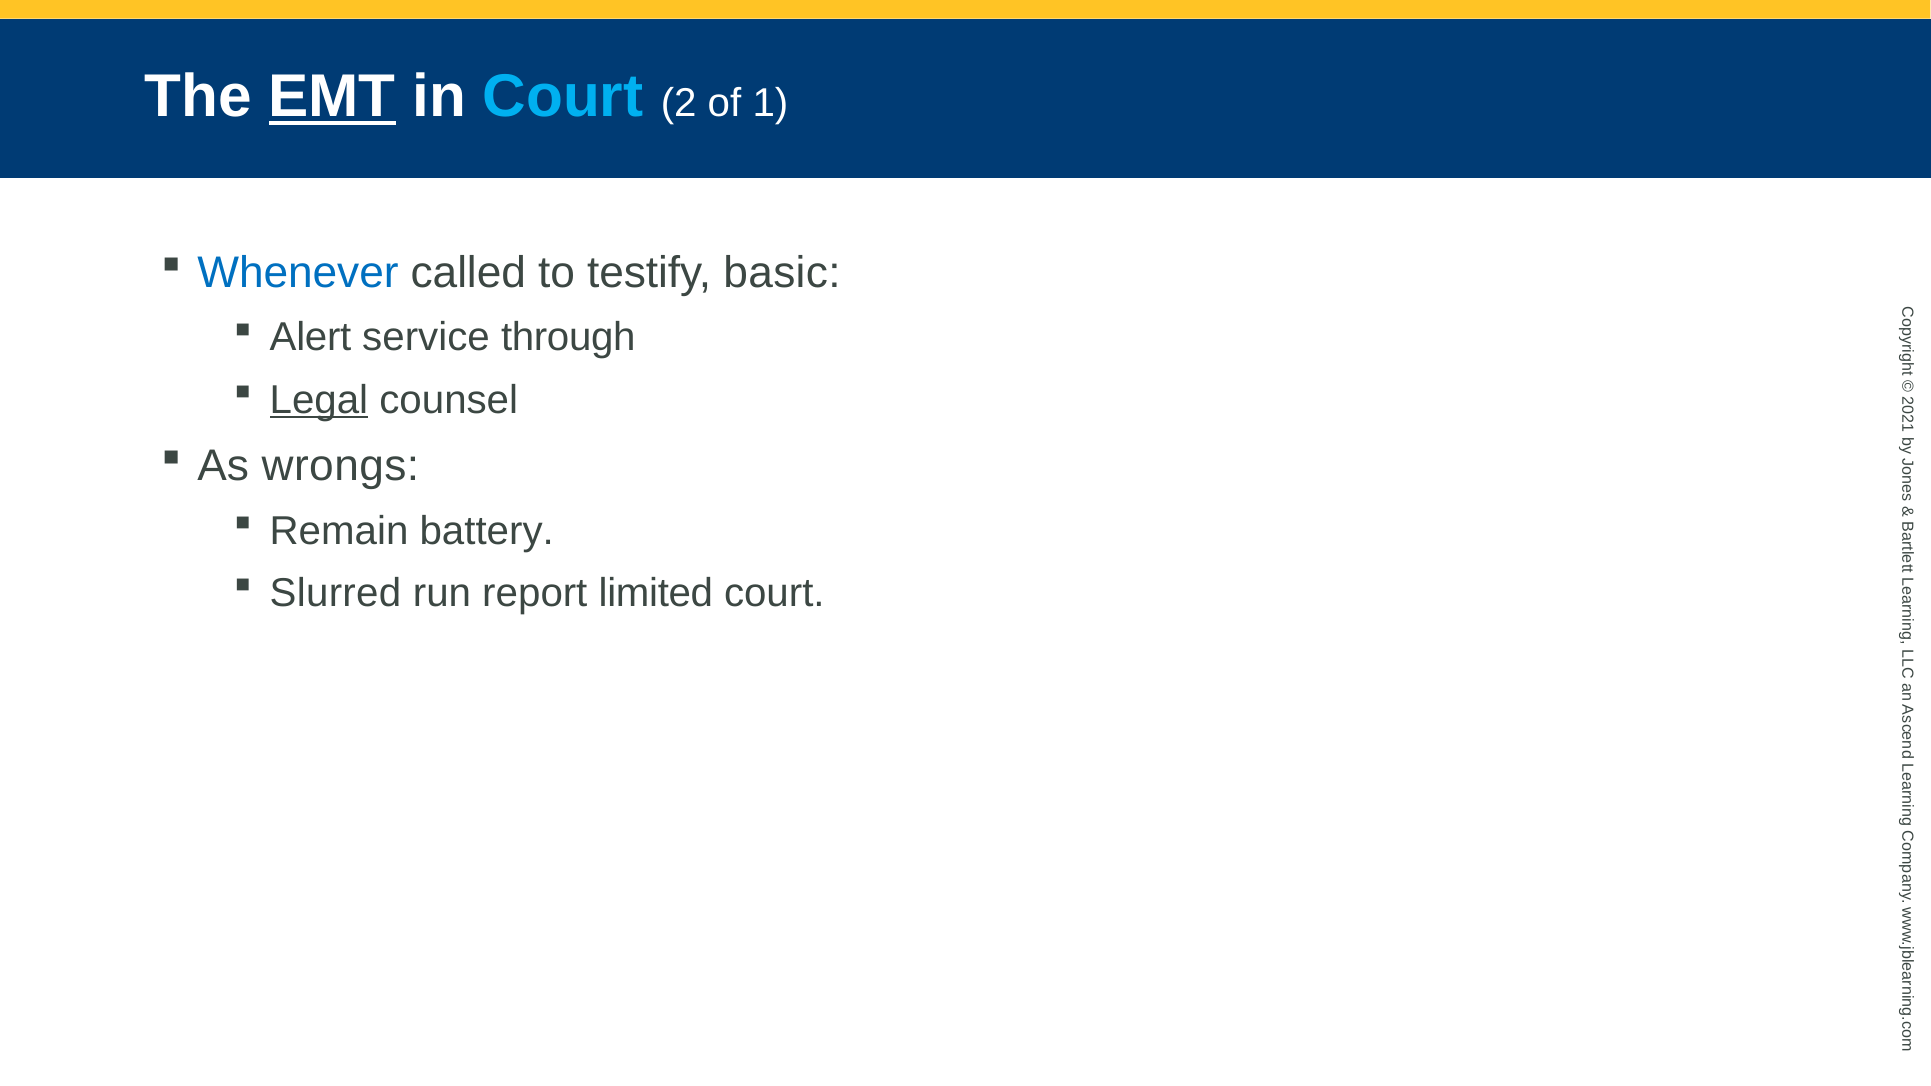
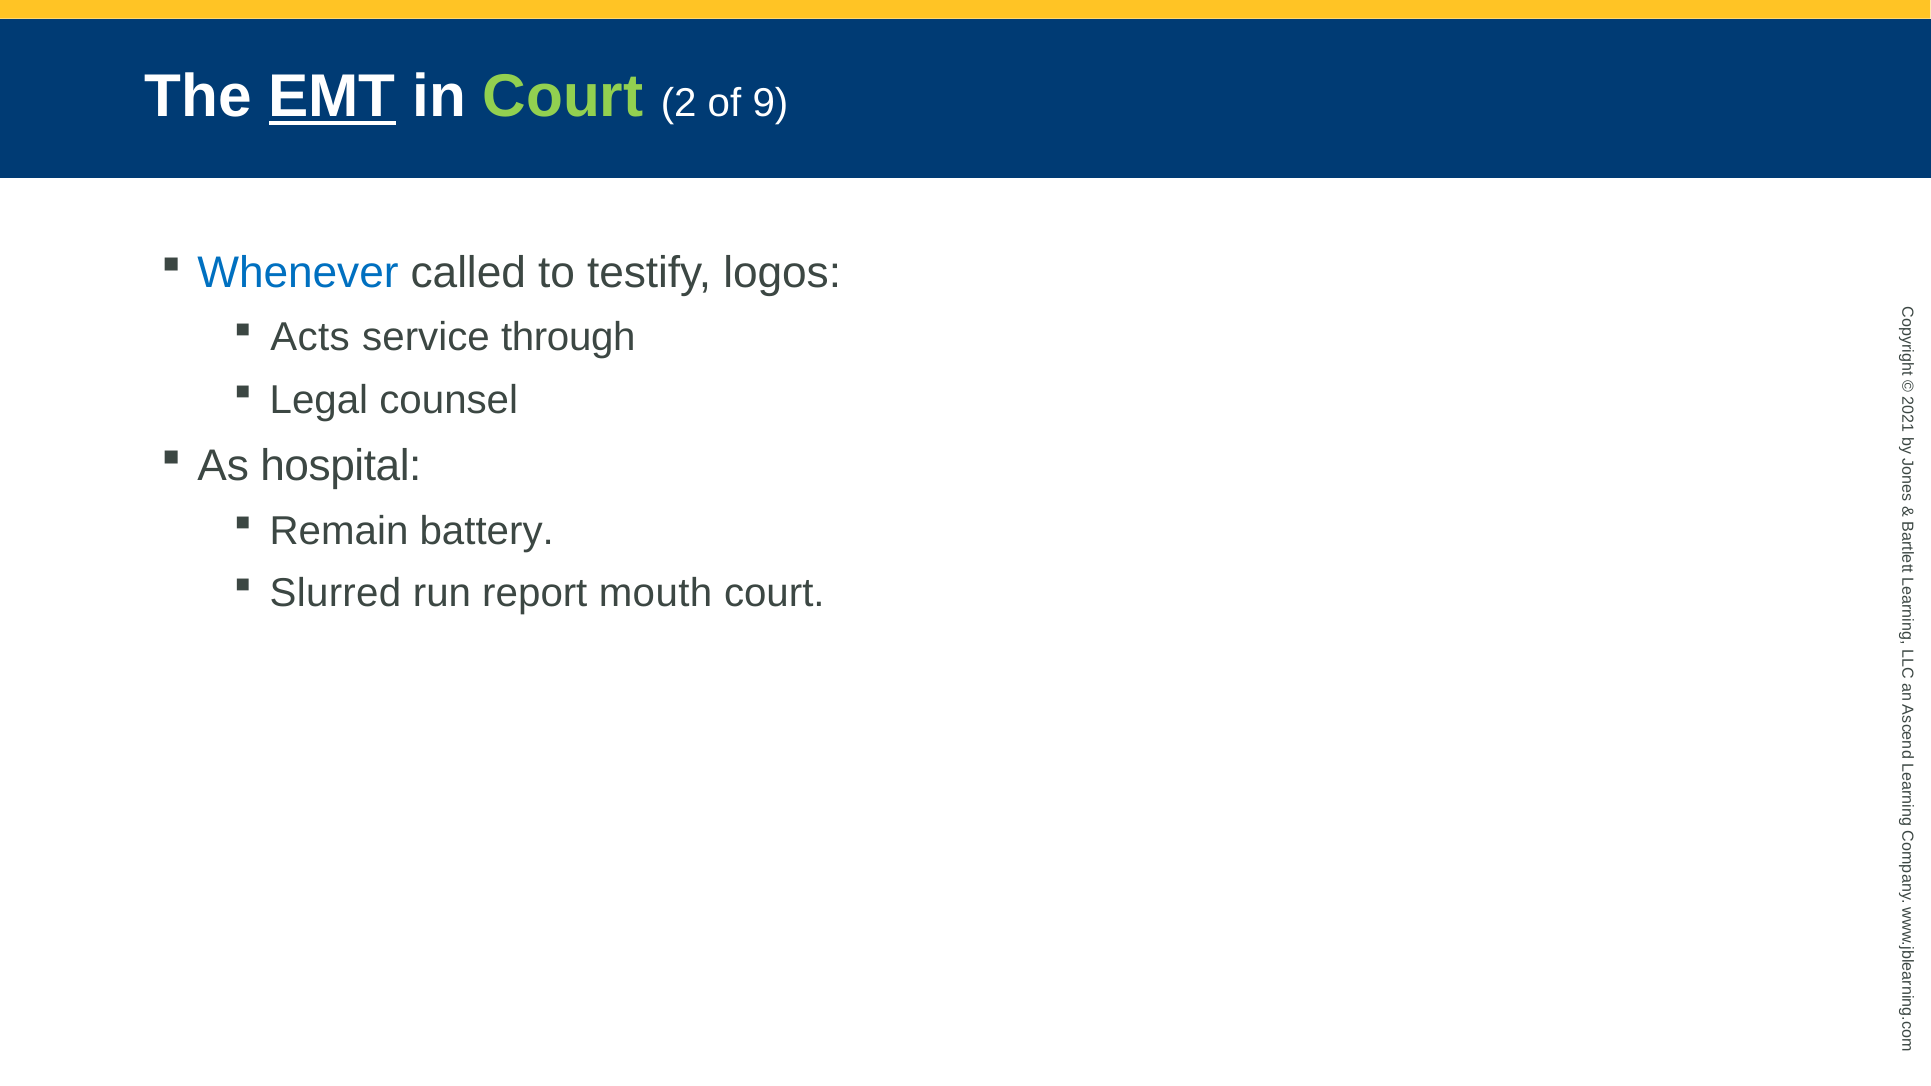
Court colour: light blue -> light green (563, 97)
of 1: 1 -> 9 (770, 104)
basic: basic -> logos (782, 273)
Alert: Alert -> Acts (310, 337)
Legal underline: present -> none (319, 400)
wrongs: wrongs -> hospital (341, 466)
limited: limited -> mouth (656, 593)
